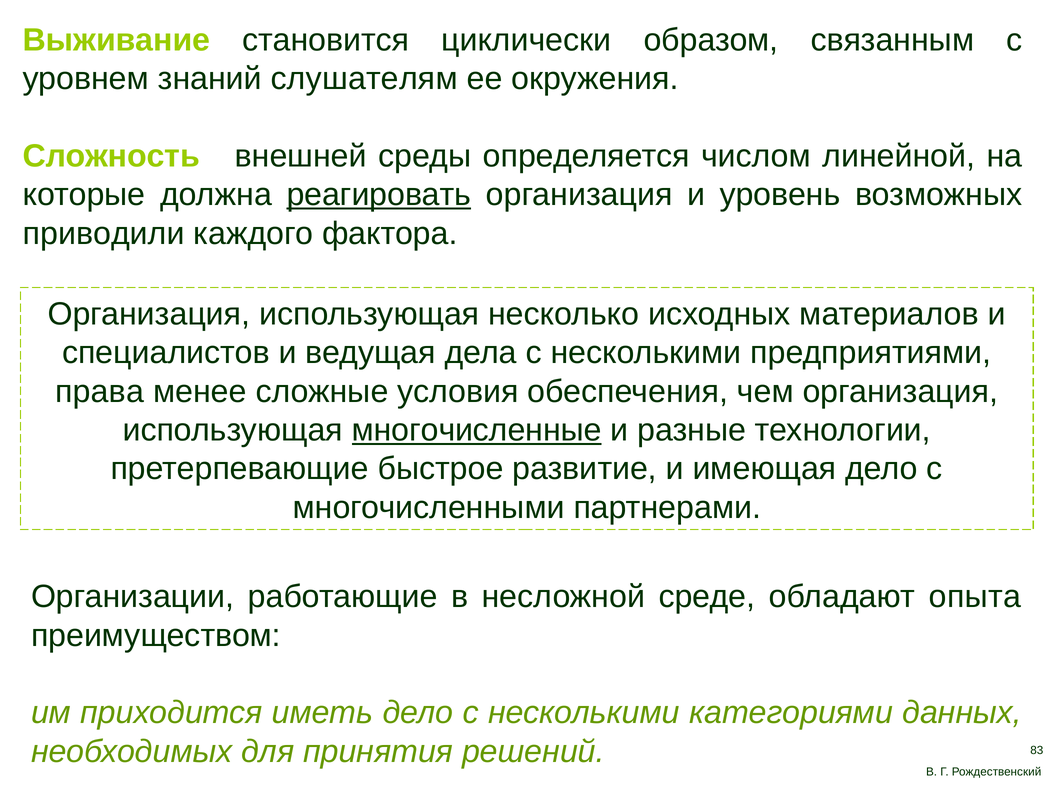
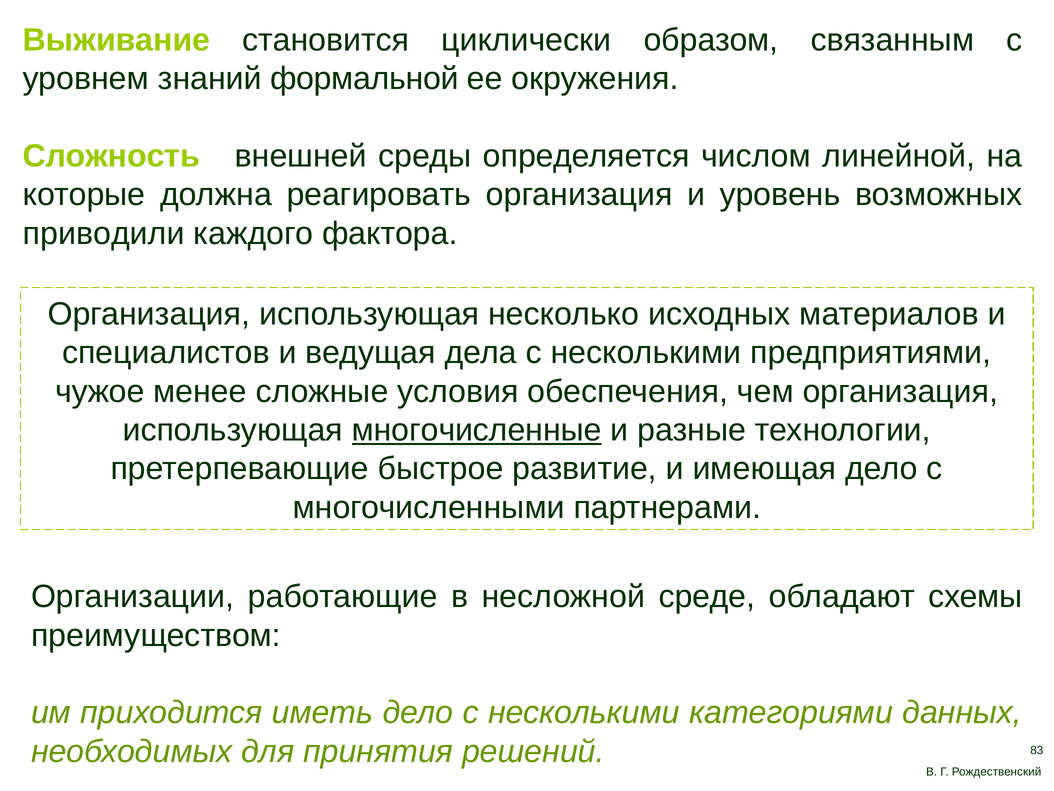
слушателям: слушателям -> формальной (364, 79)
реагировать underline: present -> none (379, 195)
права: права -> чужое (100, 391)
опыта: опыта -> схемы (975, 596)
